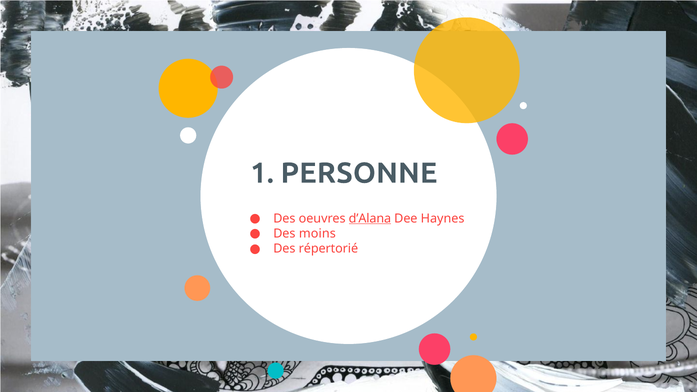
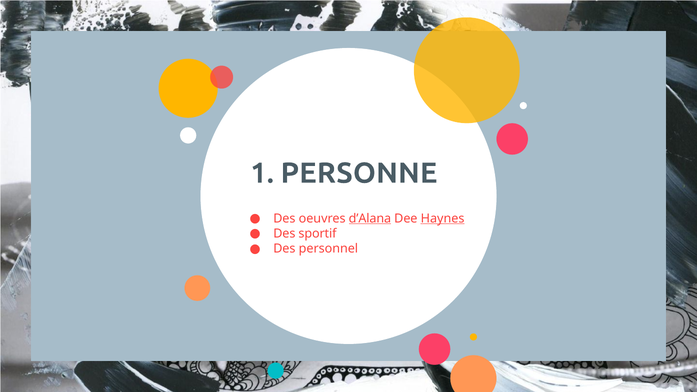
Haynes underline: none -> present (443, 218)
moins: moins -> sportif (317, 234)
répertorié: répertorié -> personnel (328, 249)
